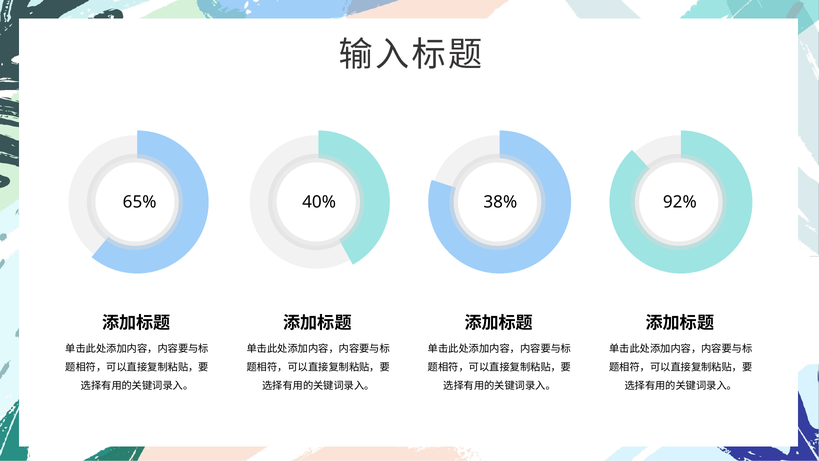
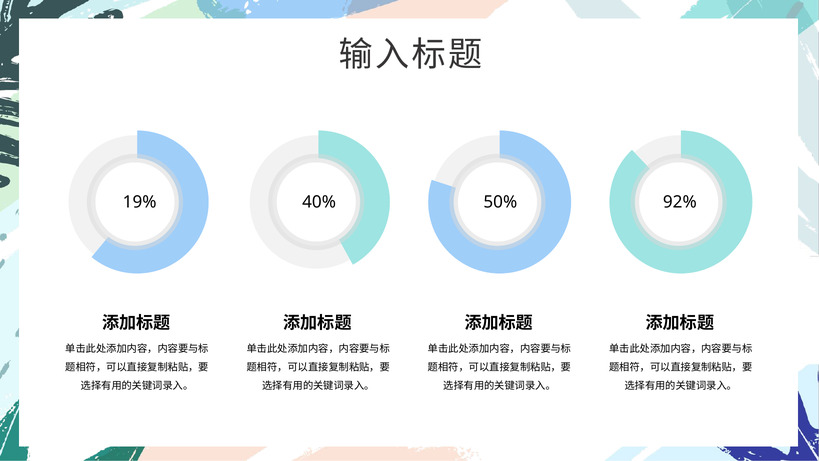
65%: 65% -> 19% (140, 202)
38%: 38% -> 50% (500, 202)
